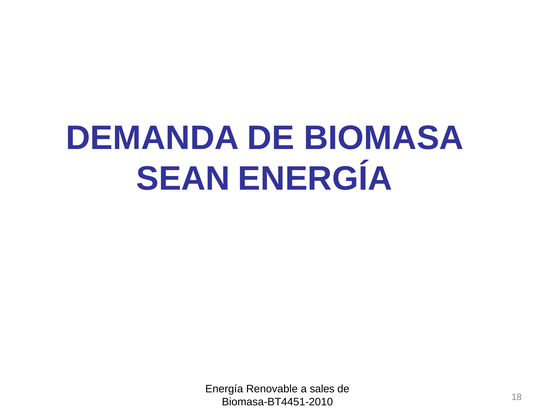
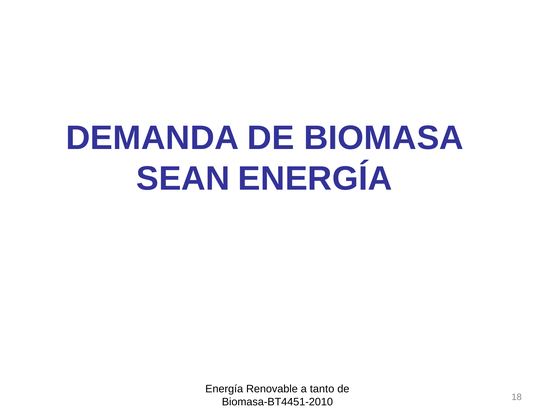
sales: sales -> tanto (322, 389)
